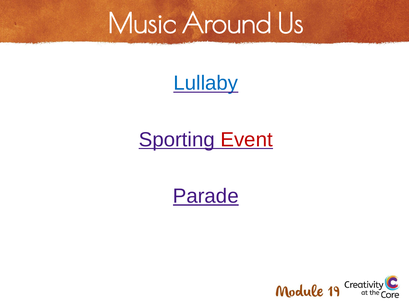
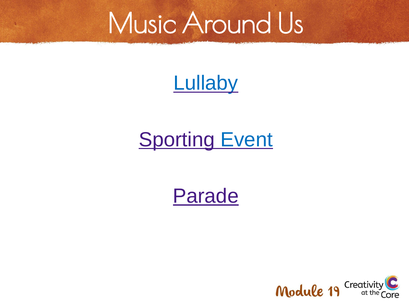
Event colour: red -> blue (247, 139)
